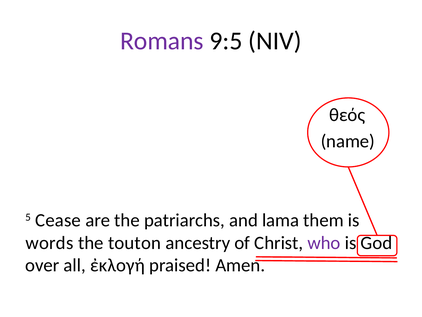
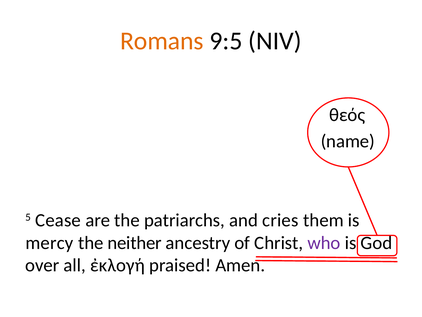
Romans colour: purple -> orange (162, 41)
lama: lama -> cries (280, 220)
words: words -> mercy (49, 242)
touton: touton -> neither (135, 242)
